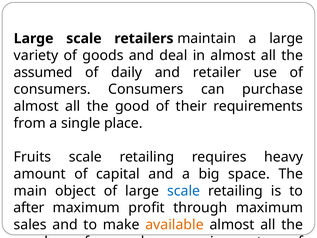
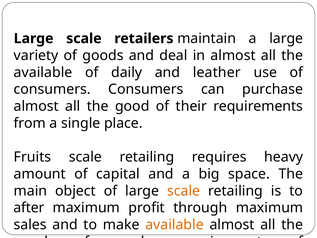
assumed: assumed -> available (43, 72)
retailer: retailer -> leather (217, 72)
scale colour: blue -> orange (184, 191)
